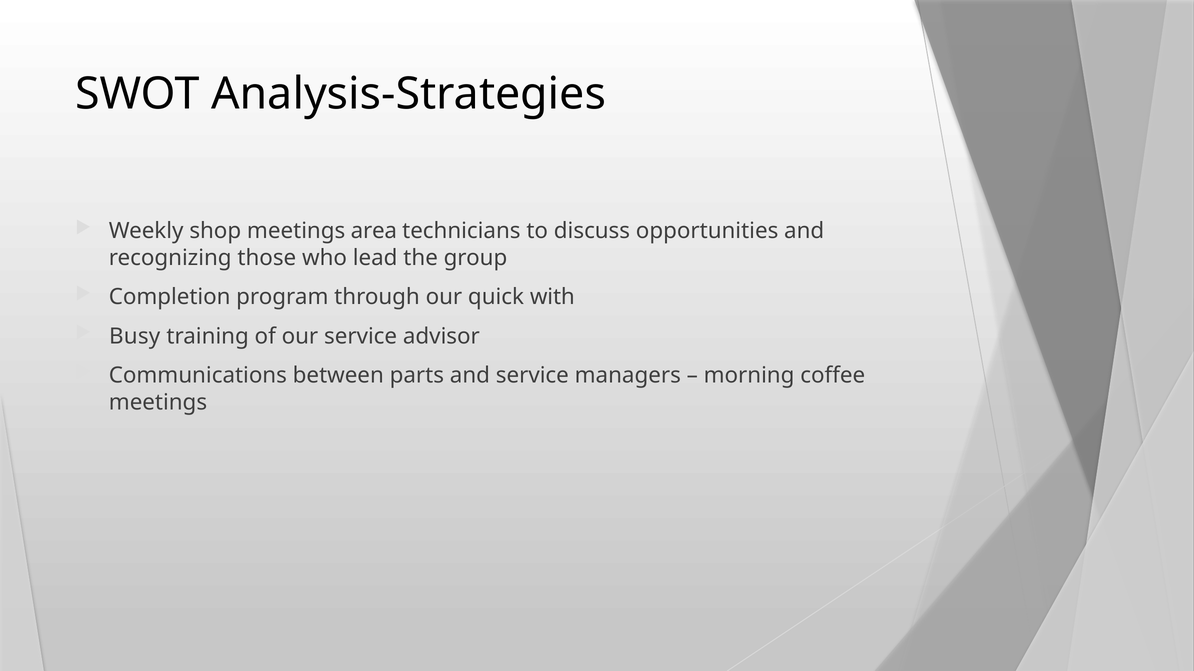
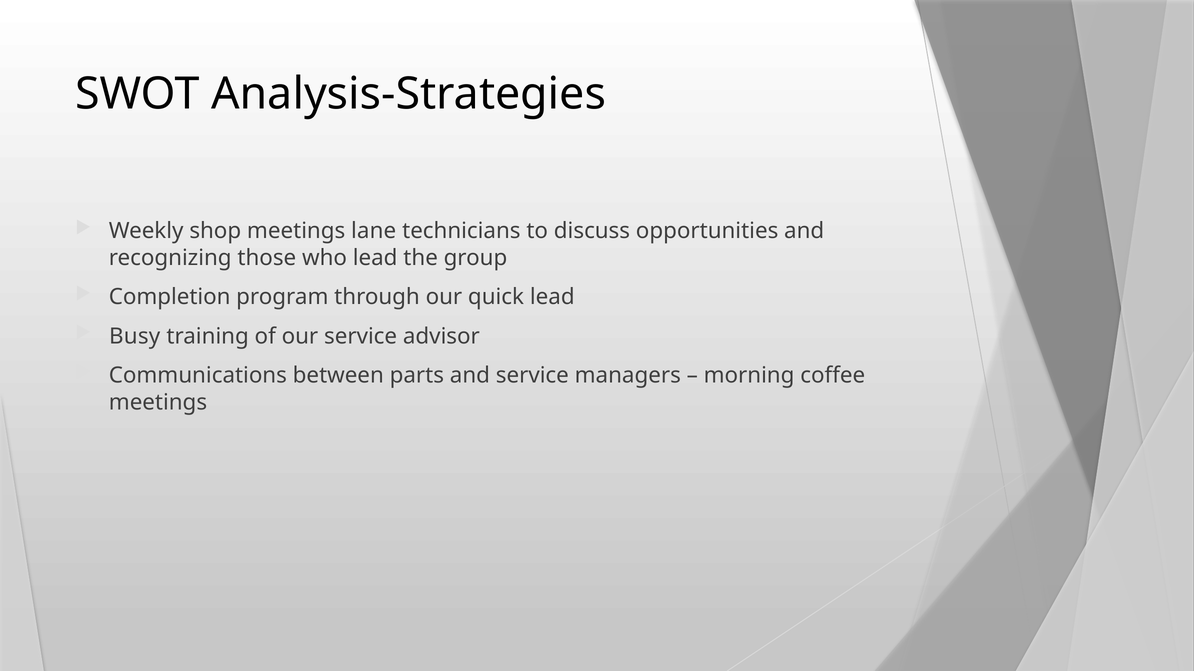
area: area -> lane (374, 231)
quick with: with -> lead (552, 297)
